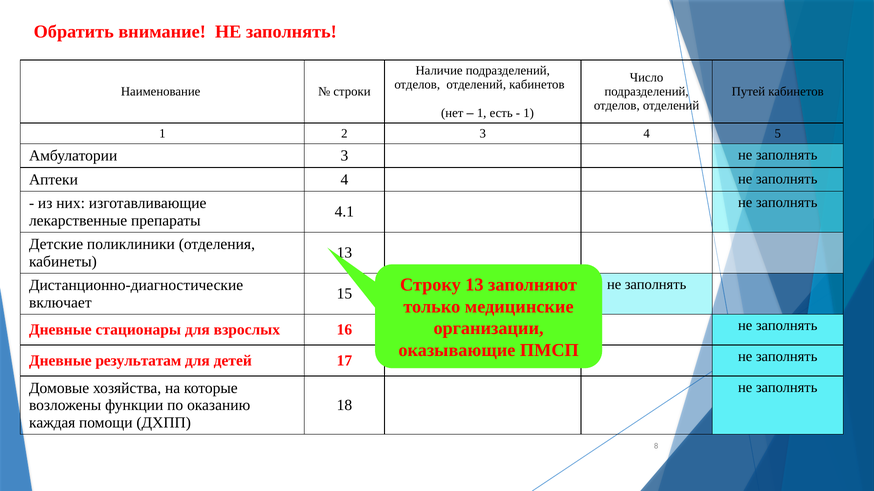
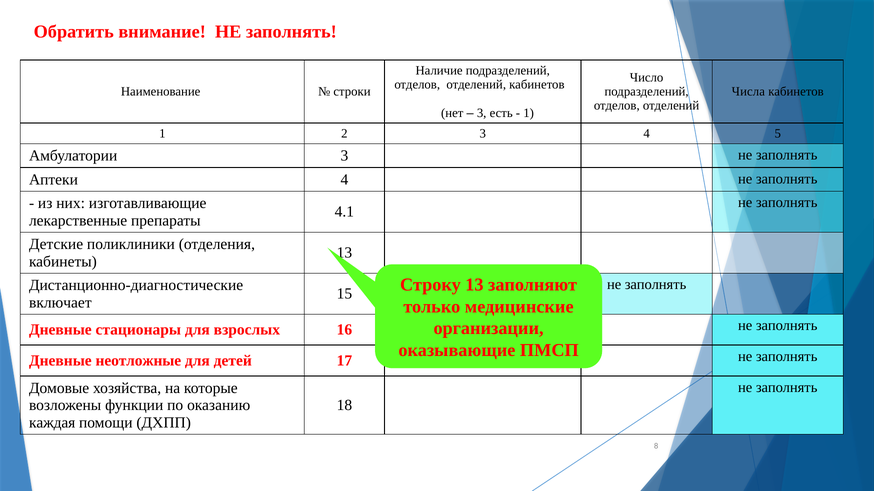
Путей: Путей -> Числа (748, 92)
1: 1 -> 3 (482, 113)
результатам: результатам -> неотложные (138, 361)
